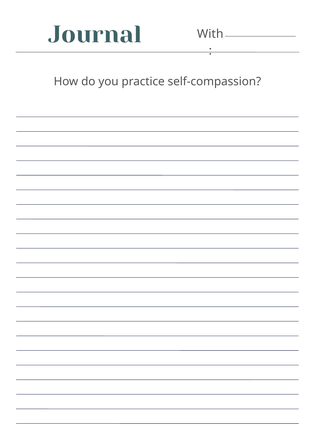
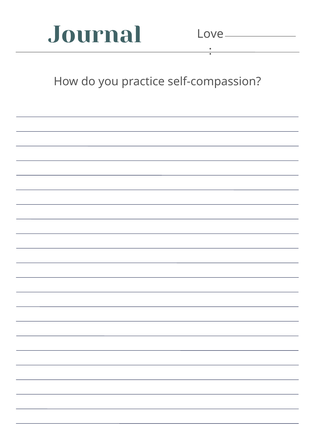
With: With -> Love (210, 34)
